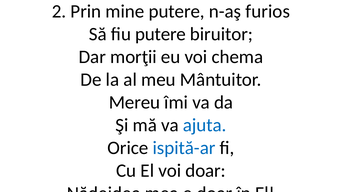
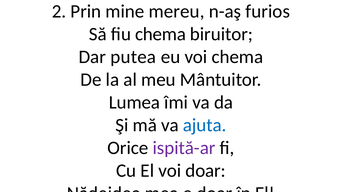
mine putere: putere -> mereu (177, 11)
fiu putere: putere -> chema (161, 34)
morţii: morţii -> putea (133, 57)
Mereu: Mereu -> Lumea (134, 103)
ispită-ar colour: blue -> purple (184, 148)
